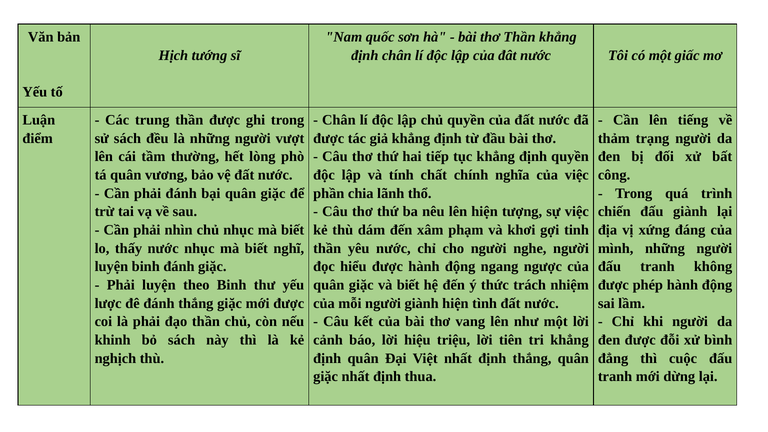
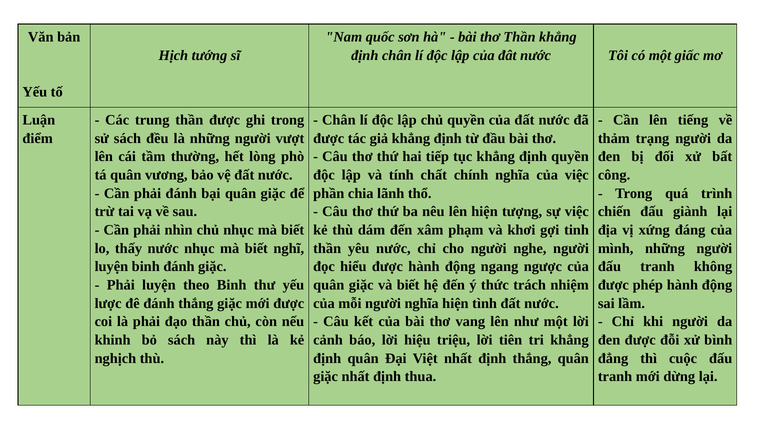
người giành: giành -> nghĩa (422, 303)
